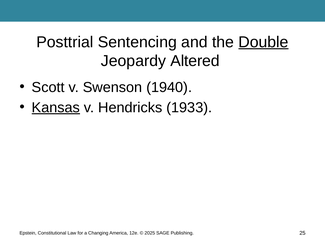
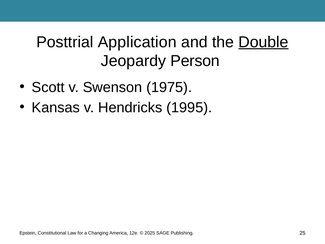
Sentencing: Sentencing -> Application (137, 42)
Altered: Altered -> Person (195, 61)
1940: 1940 -> 1975 (169, 87)
Kansas underline: present -> none (56, 107)
1933: 1933 -> 1995 (189, 107)
